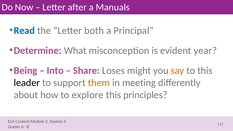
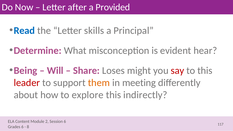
Manuals: Manuals -> Provided (113, 7)
both: both -> skills (94, 31)
year: year -> hear (205, 51)
Into: Into -> Will (55, 71)
say colour: orange -> red (177, 71)
leader colour: black -> red (27, 83)
principles: principles -> indirectly (145, 95)
